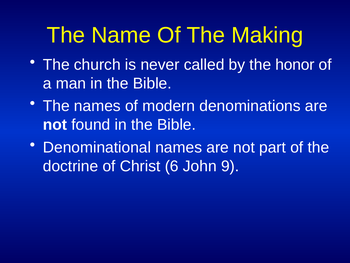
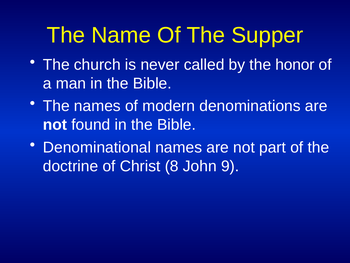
Making: Making -> Supper (267, 35)
6: 6 -> 8 (172, 166)
